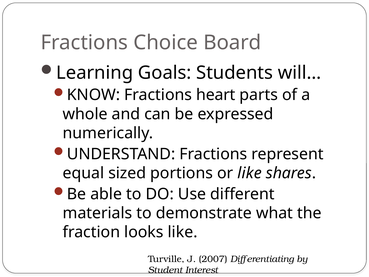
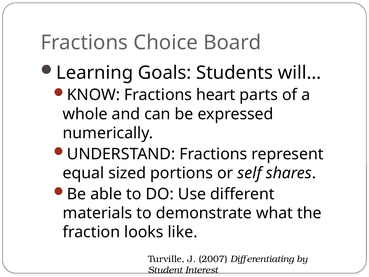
or like: like -> self (250, 173)
